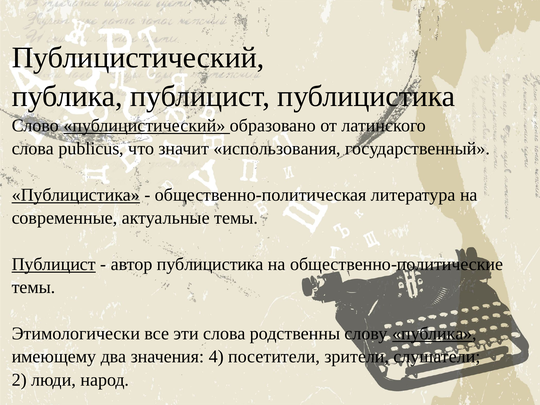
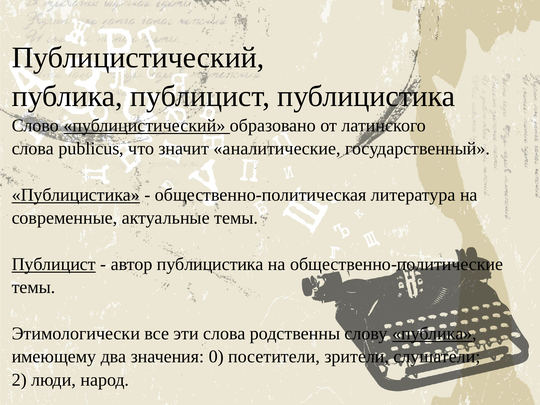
использования: использования -> аналитические (277, 149)
4: 4 -> 0 (216, 357)
